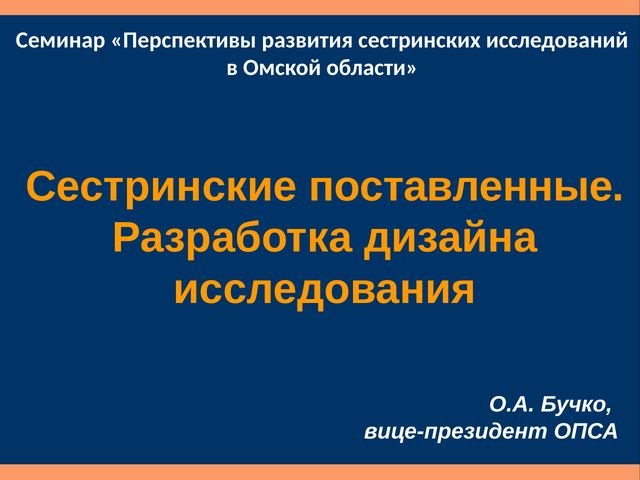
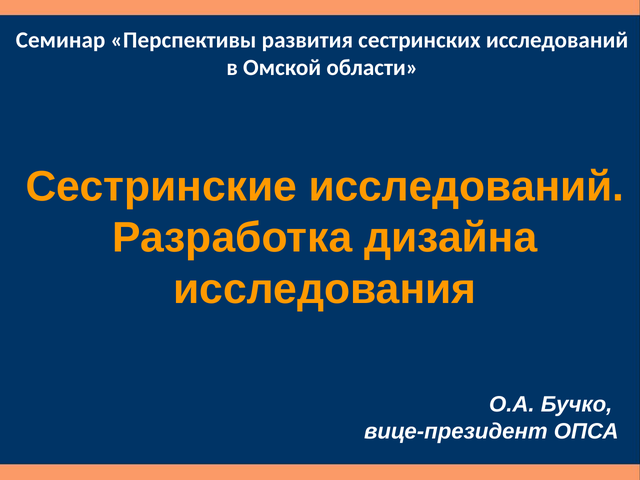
Сестринские поставленные: поставленные -> исследований (466, 187)
